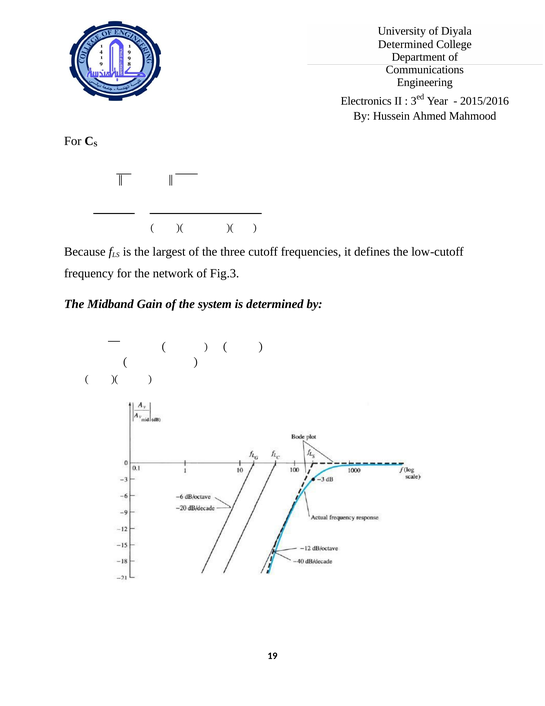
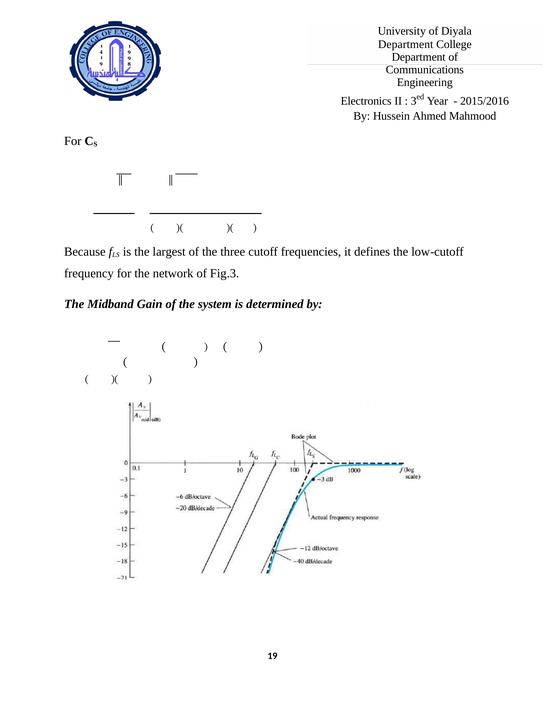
Determined: Determined -> Department (406, 44)
